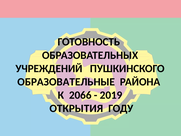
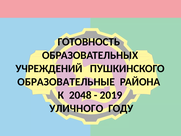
2066: 2066 -> 2048 (80, 95)
ОТКРЫТИЯ: ОТКРЫТИЯ -> УЛИЧНОГО (76, 108)
